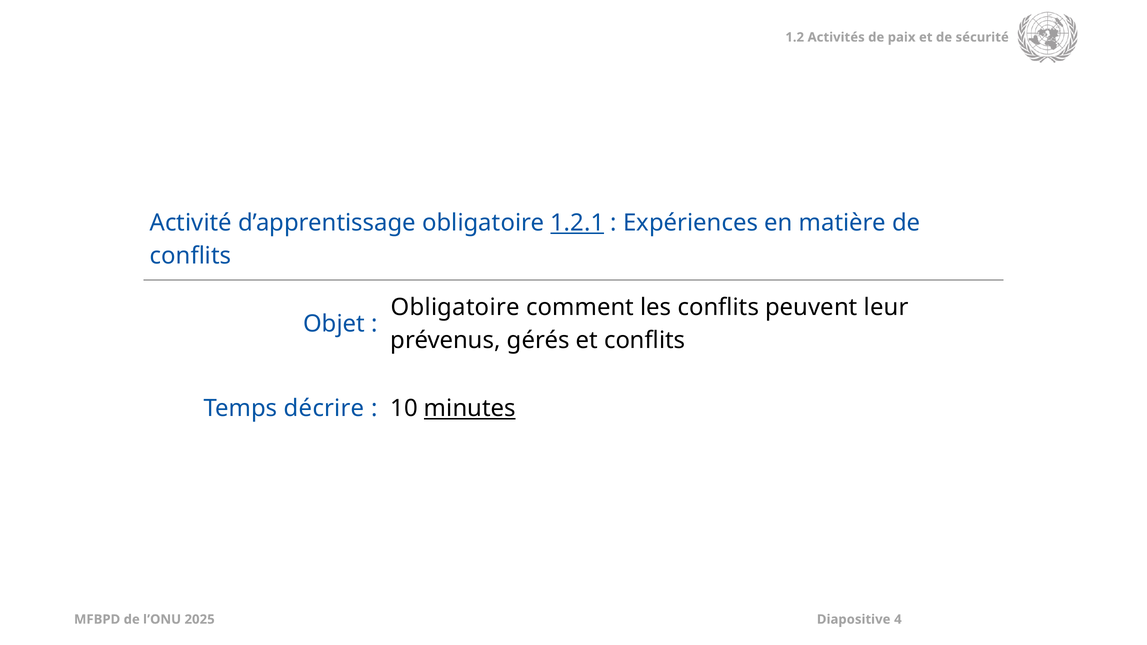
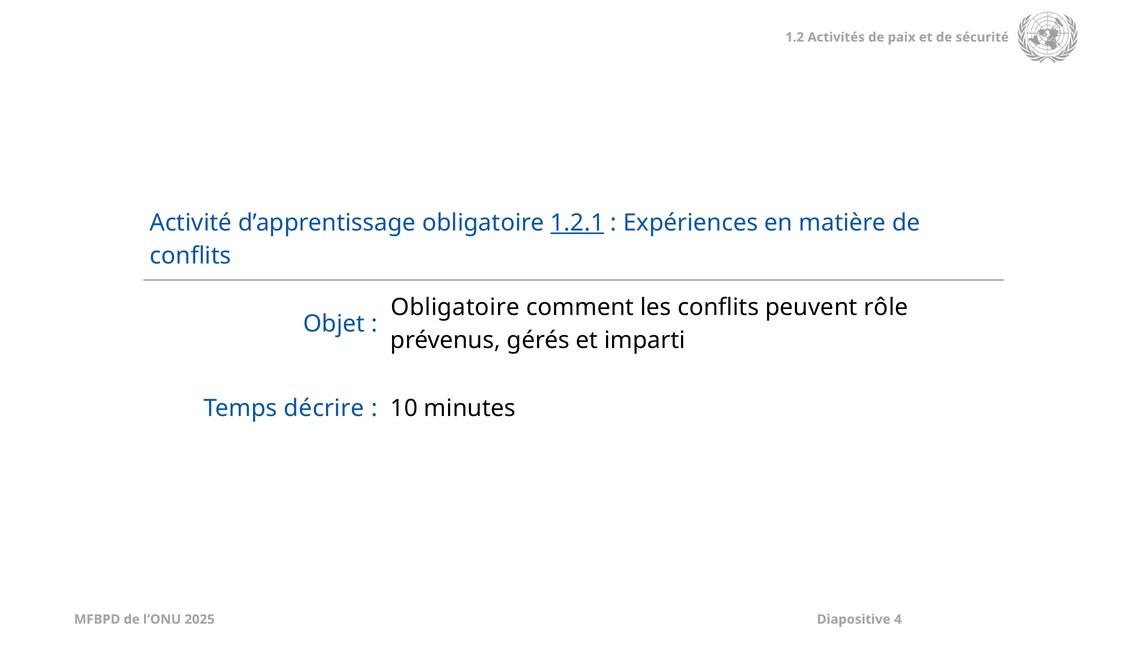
leur: leur -> rôle (886, 308)
et conflits: conflits -> imparti (645, 340)
minutes underline: present -> none (470, 409)
